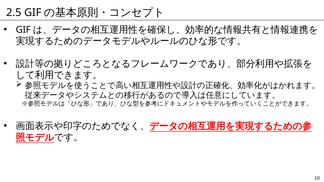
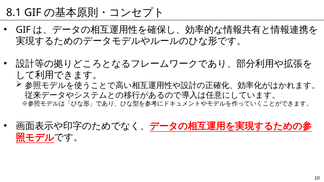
2.5: 2.5 -> 8.1 (14, 13)
